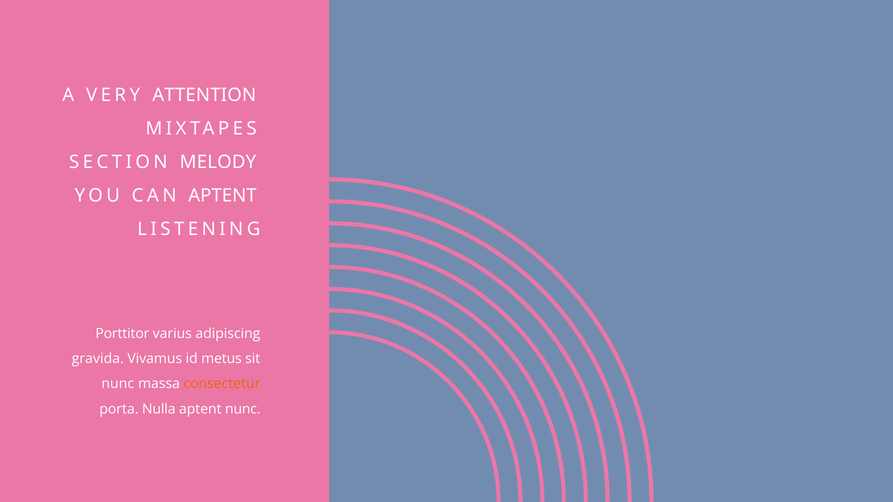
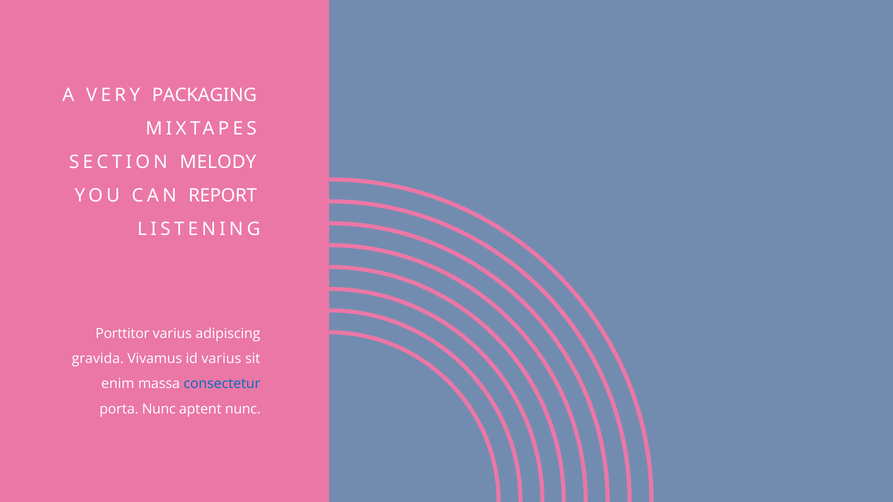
ATTENTION: ATTENTION -> PACKAGING (204, 95)
CAN APTENT: APTENT -> REPORT (223, 196)
id metus: metus -> varius (221, 359)
nunc: nunc -> enim (118, 384)
consectetur colour: orange -> blue (222, 384)
porta Nulla: Nulla -> Nunc (159, 409)
